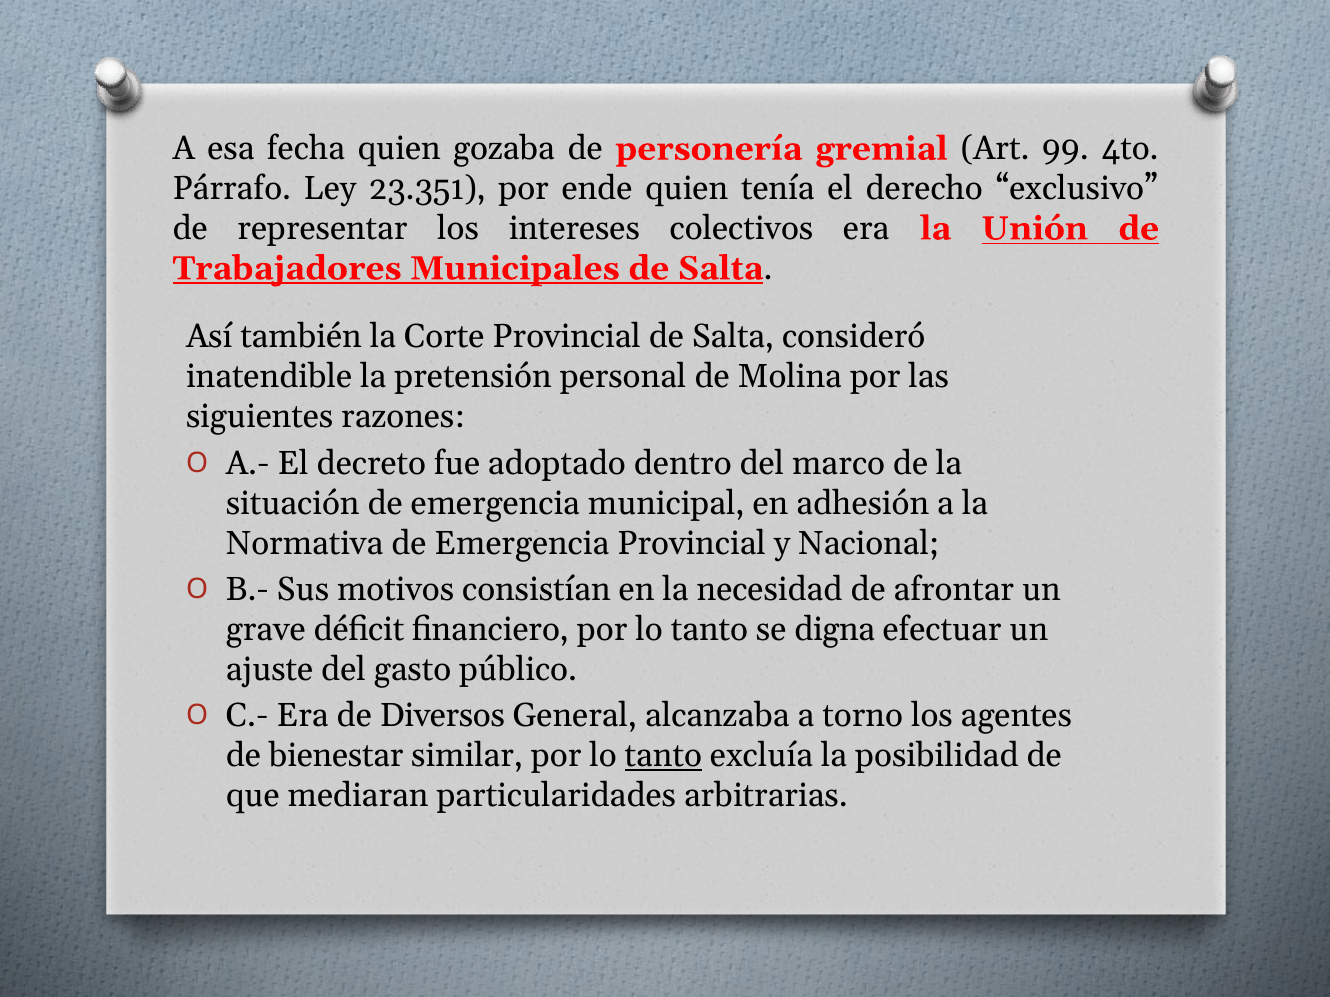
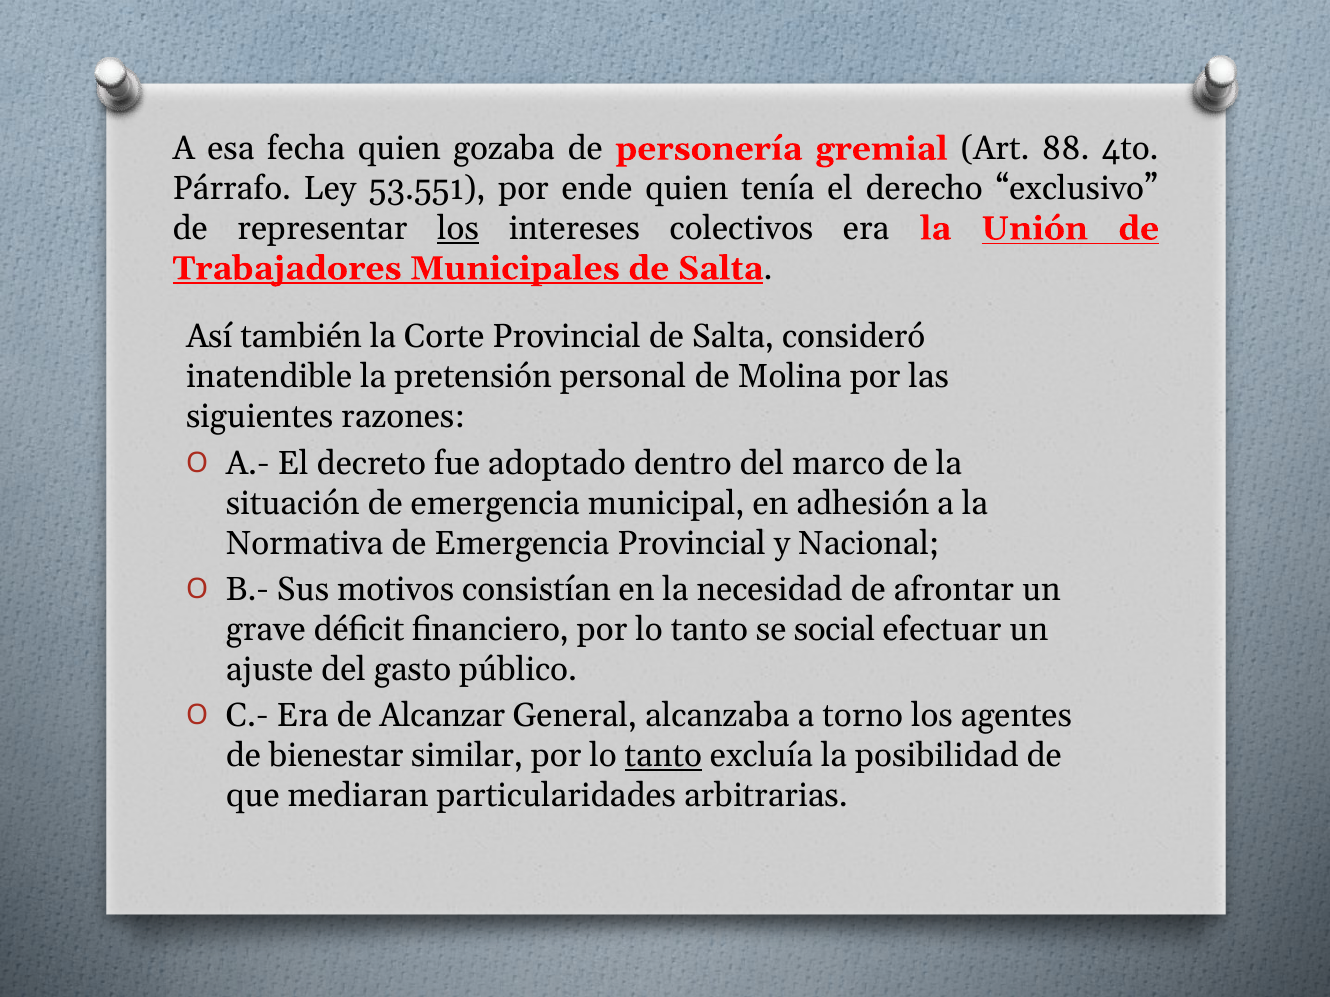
99: 99 -> 88 (1066, 149)
23.351: 23.351 -> 53.551 (427, 189)
los underline: none -> present (458, 229)
digna: digna -> social (835, 630)
Diversos: Diversos -> Alcanzar (442, 716)
